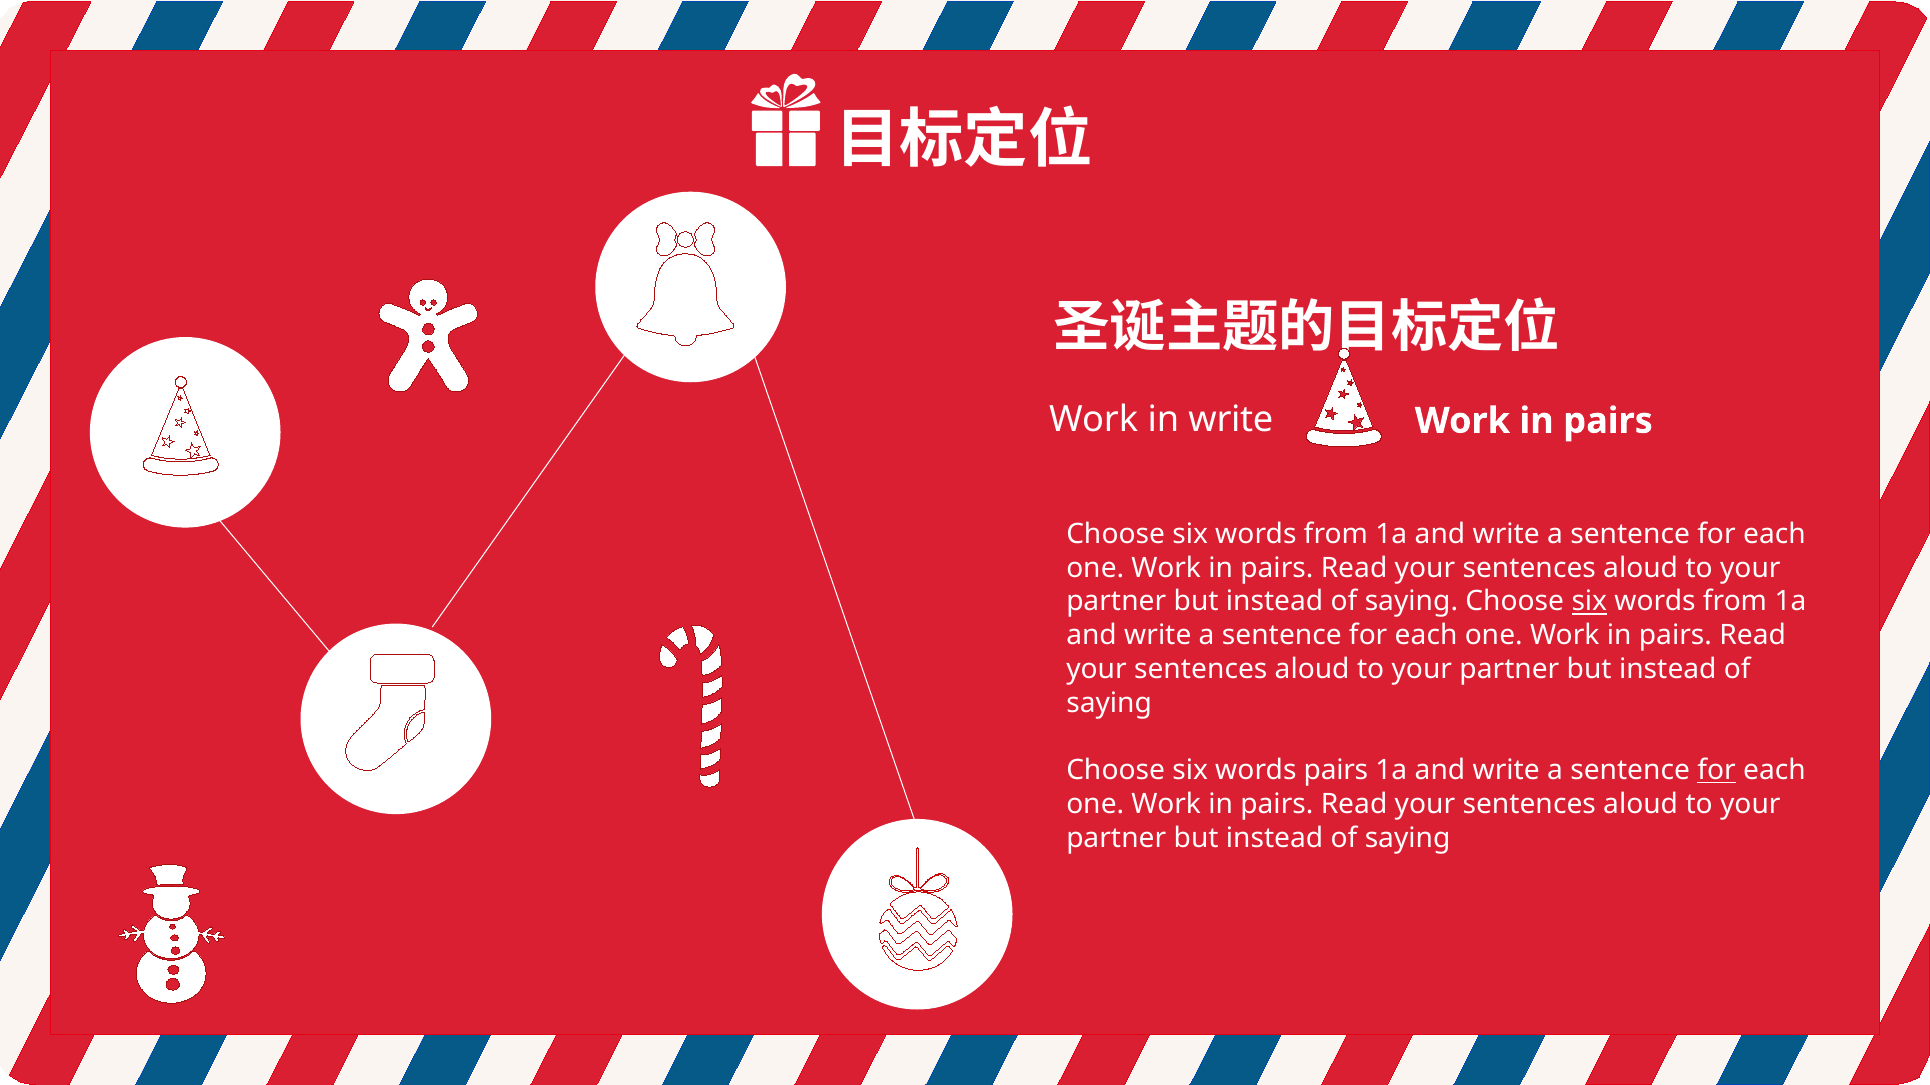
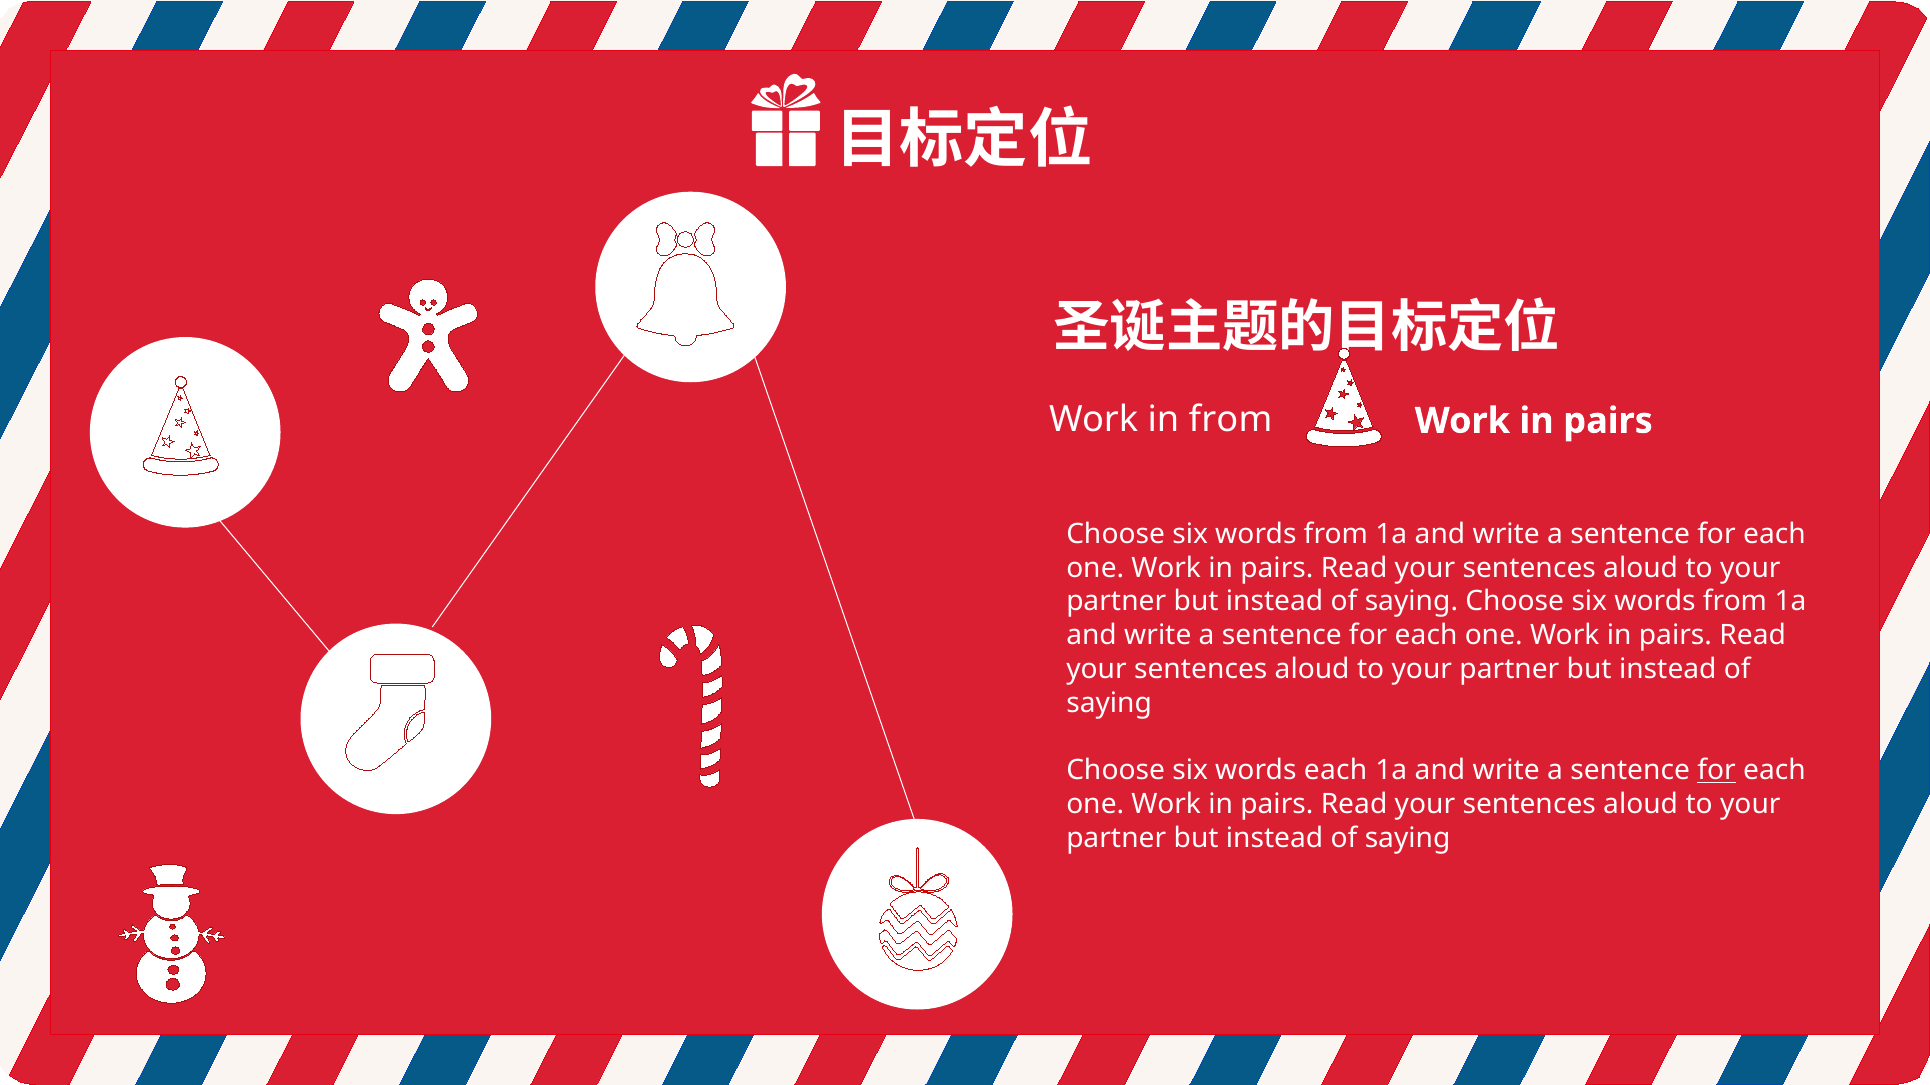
in write: write -> from (1231, 420)
six underline: present -> none (1589, 602)
words pairs: pairs -> each (1336, 771)
